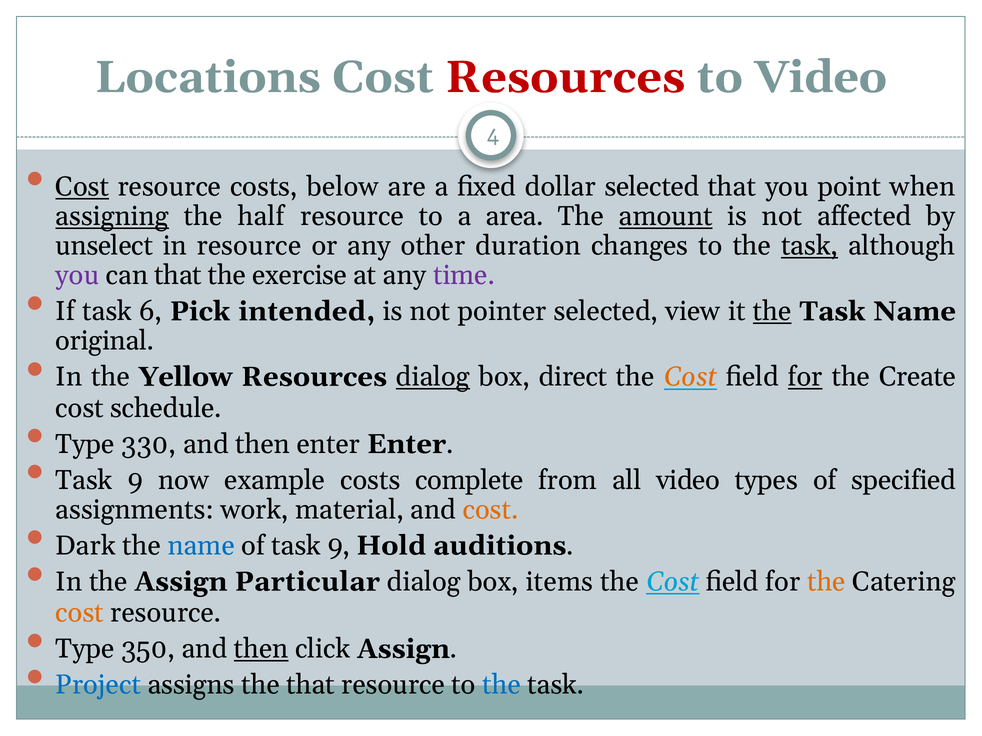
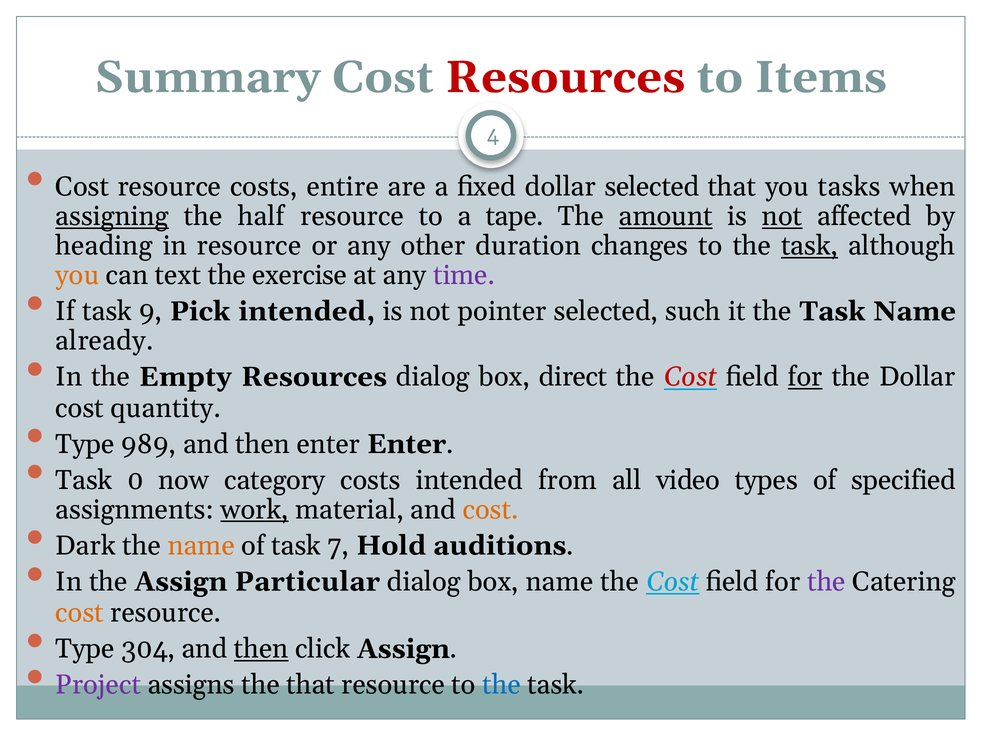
Locations: Locations -> Summary (208, 77)
to Video: Video -> Items (821, 77)
Cost underline: present -> none (82, 187)
below: below -> entire (343, 187)
point: point -> tasks (849, 187)
area: area -> tape (515, 217)
not underline: none -> present (782, 217)
unselect: unselect -> heading (104, 246)
you colour: purple -> orange (77, 276)
can that: that -> text (178, 276)
6: 6 -> 9 (151, 312)
view: view -> such (693, 312)
the underline: present -> none (772, 312)
original: original -> already (104, 341)
Yellow: Yellow -> Empty (185, 377)
dialog underline: present -> none (433, 377)
Cost colour: orange -> red (691, 377)
the Create: Create -> Dollar (917, 377)
schedule: schedule -> quantity (166, 408)
330: 330 -> 989 (149, 444)
9: 9 -> 0 (136, 480)
example: example -> category (275, 480)
costs complete: complete -> intended (469, 480)
work underline: none -> present (255, 510)
name colour: blue -> orange (201, 546)
of task 9: 9 -> 7 (338, 546)
box items: items -> name (559, 582)
the colour: orange -> purple (826, 582)
350: 350 -> 304 (148, 649)
Project colour: blue -> purple (98, 685)
